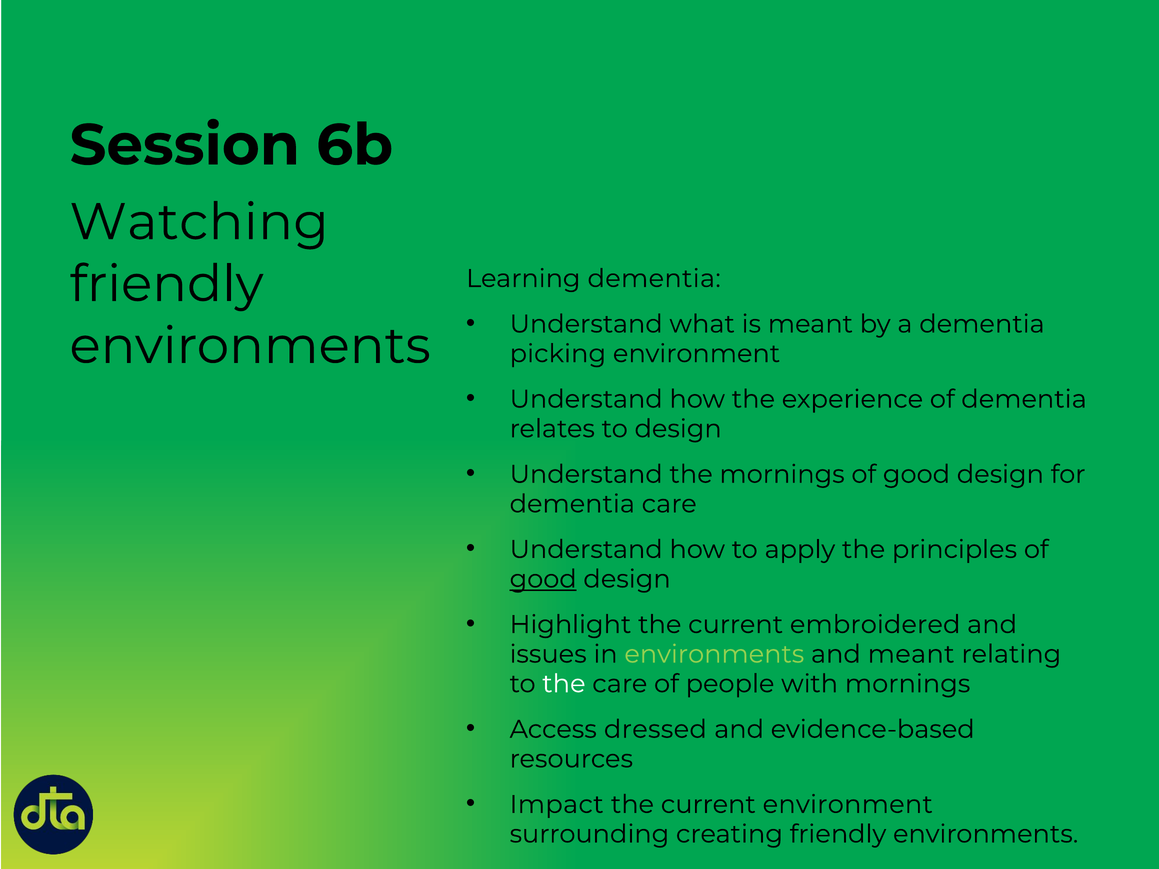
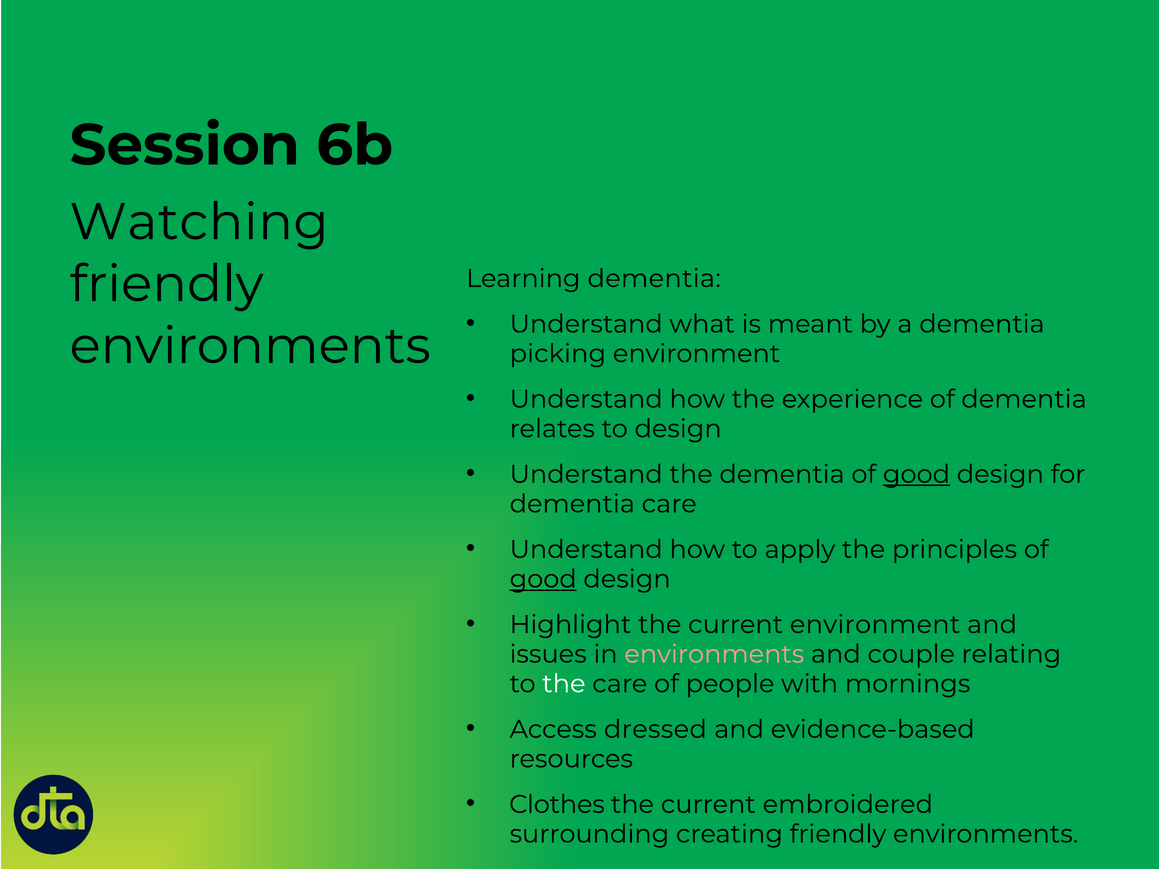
the mornings: mornings -> dementia (782, 474)
good underline: none -> present (916, 474)
current embroidered: embroidered -> environment (875, 625)
environments colour: light green -> pink (714, 654)
and meant: meant -> couple (911, 654)
Impact: Impact -> Clothes (557, 805)
current environment: environment -> embroidered (848, 805)
